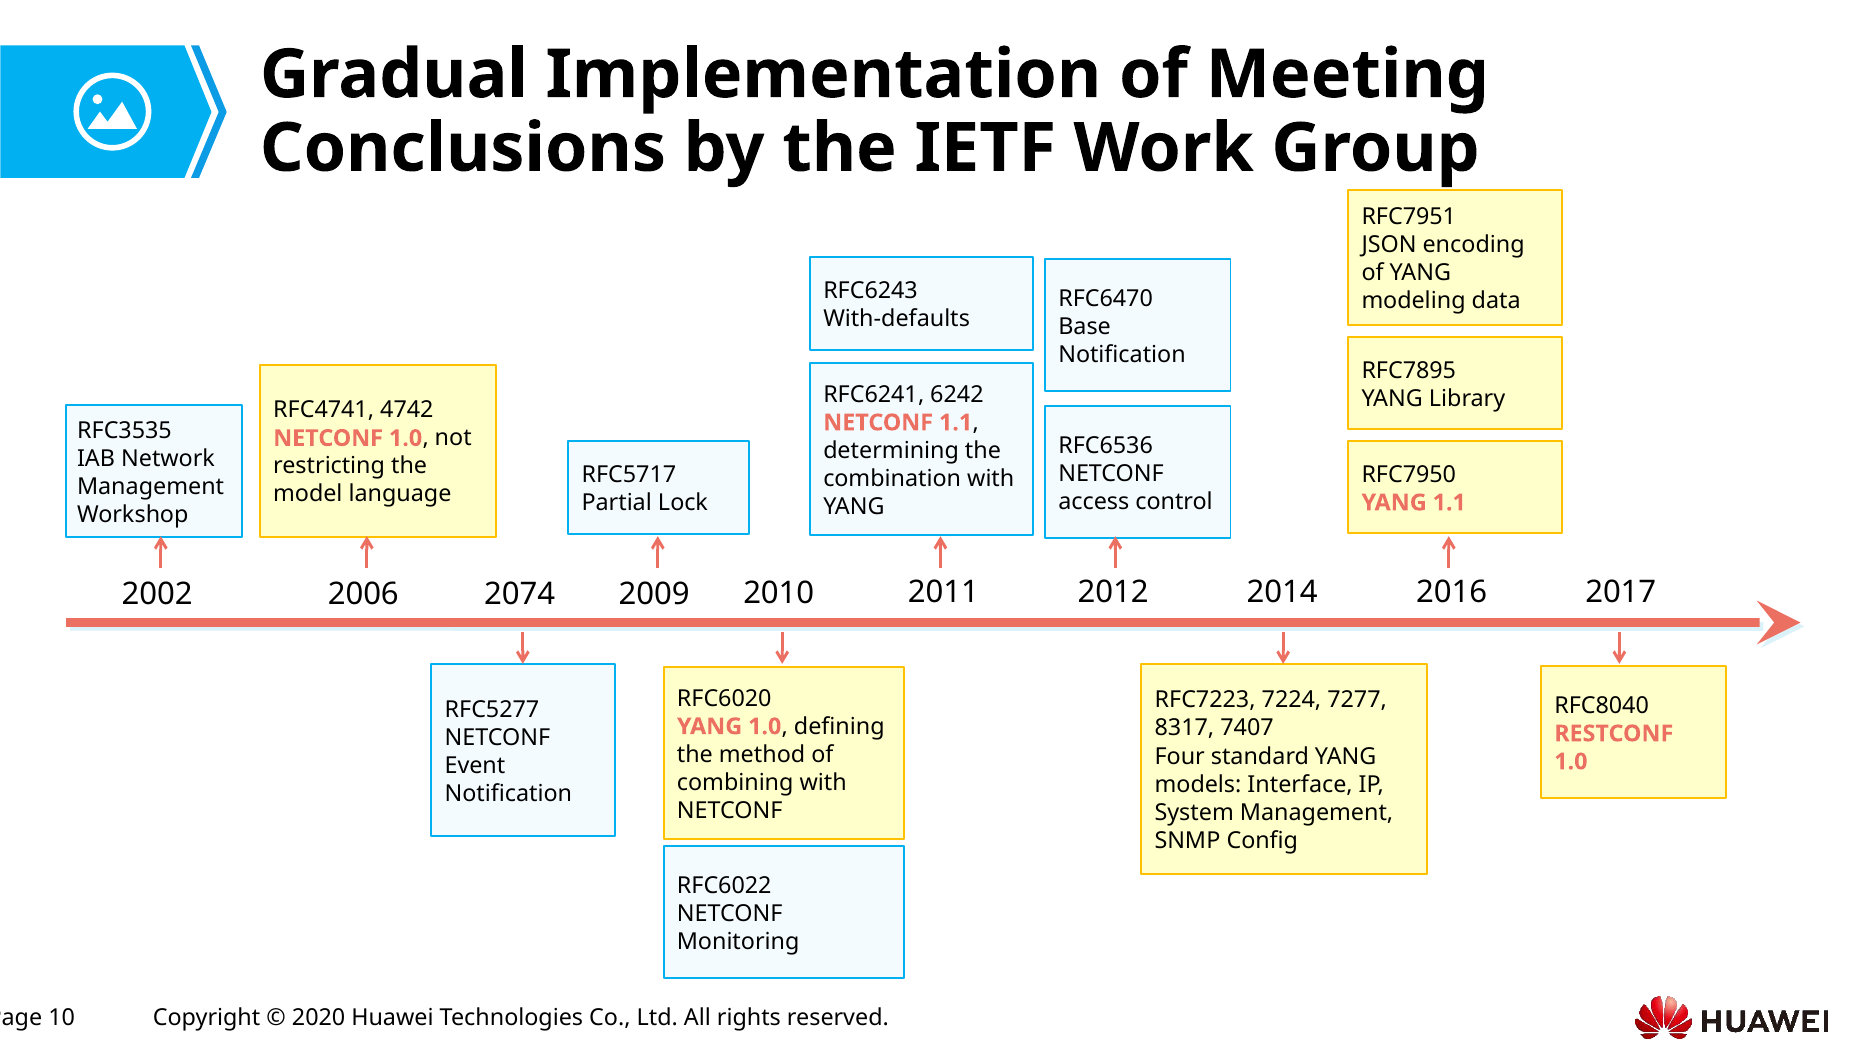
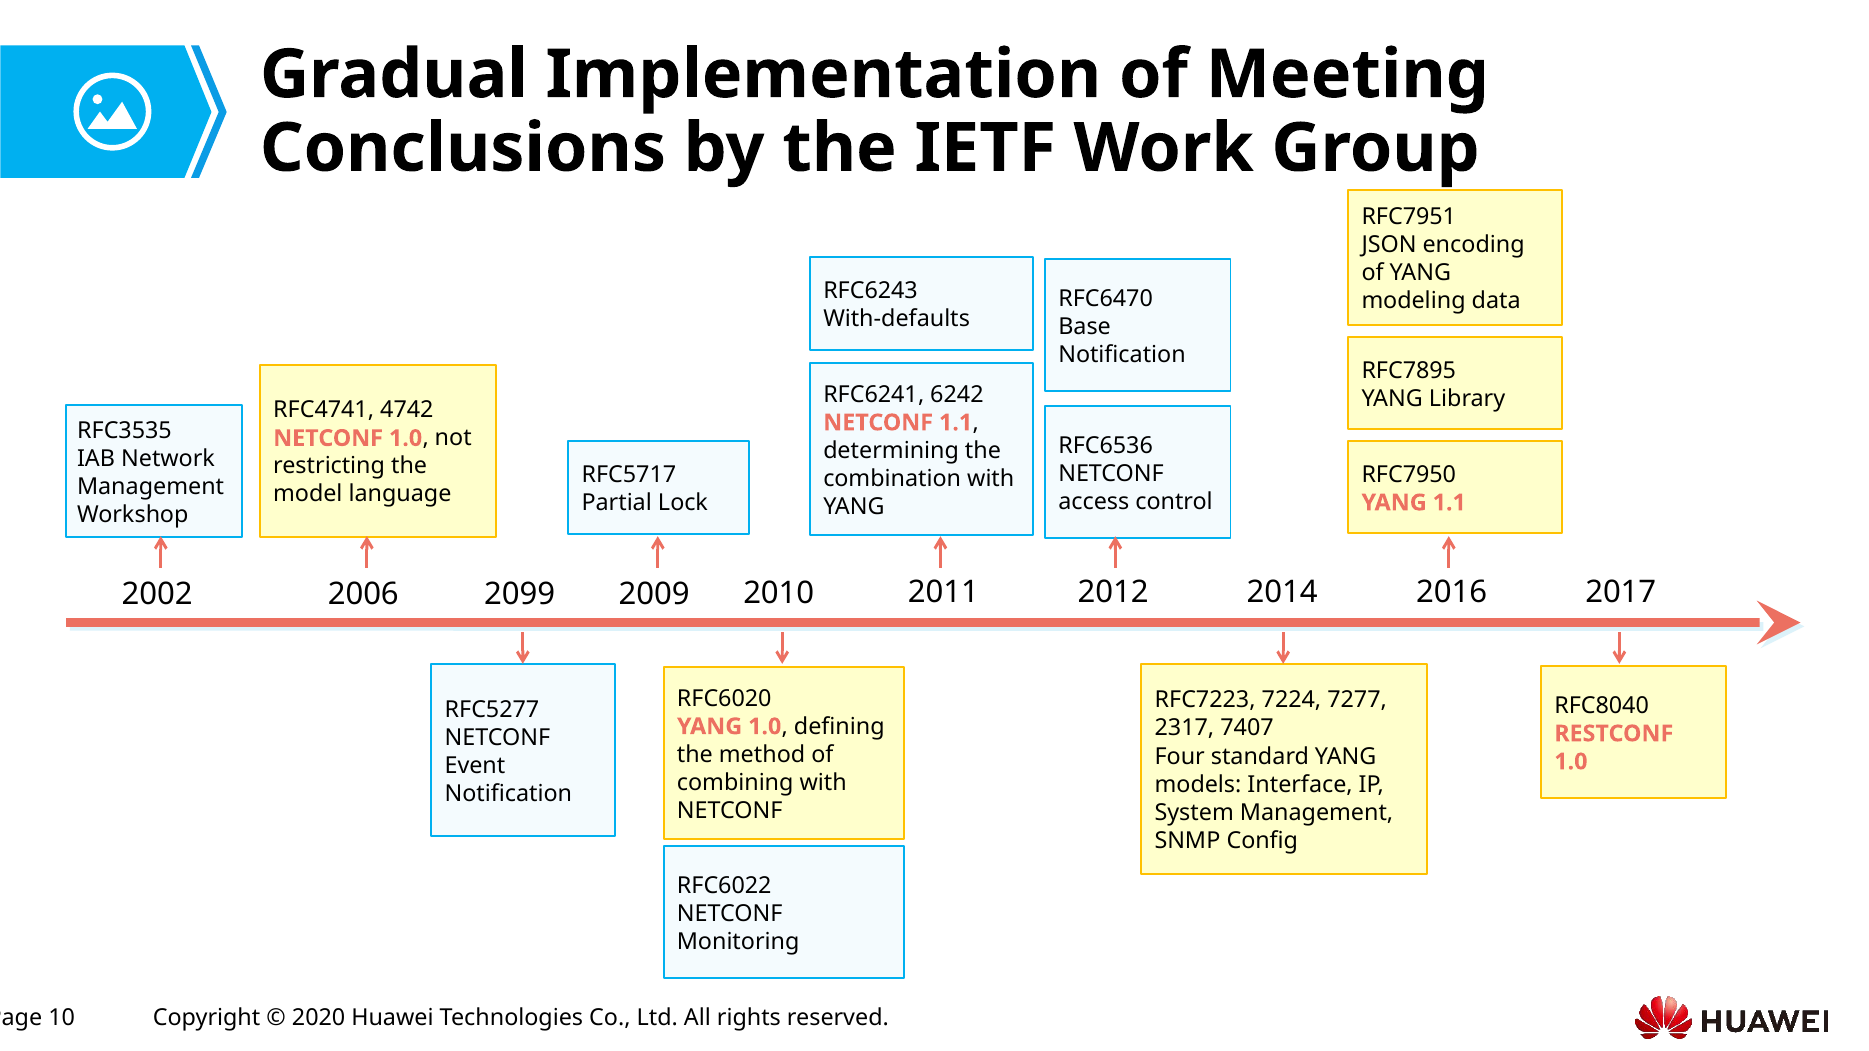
2074: 2074 -> 2099 (520, 595)
8317: 8317 -> 2317 (1184, 728)
